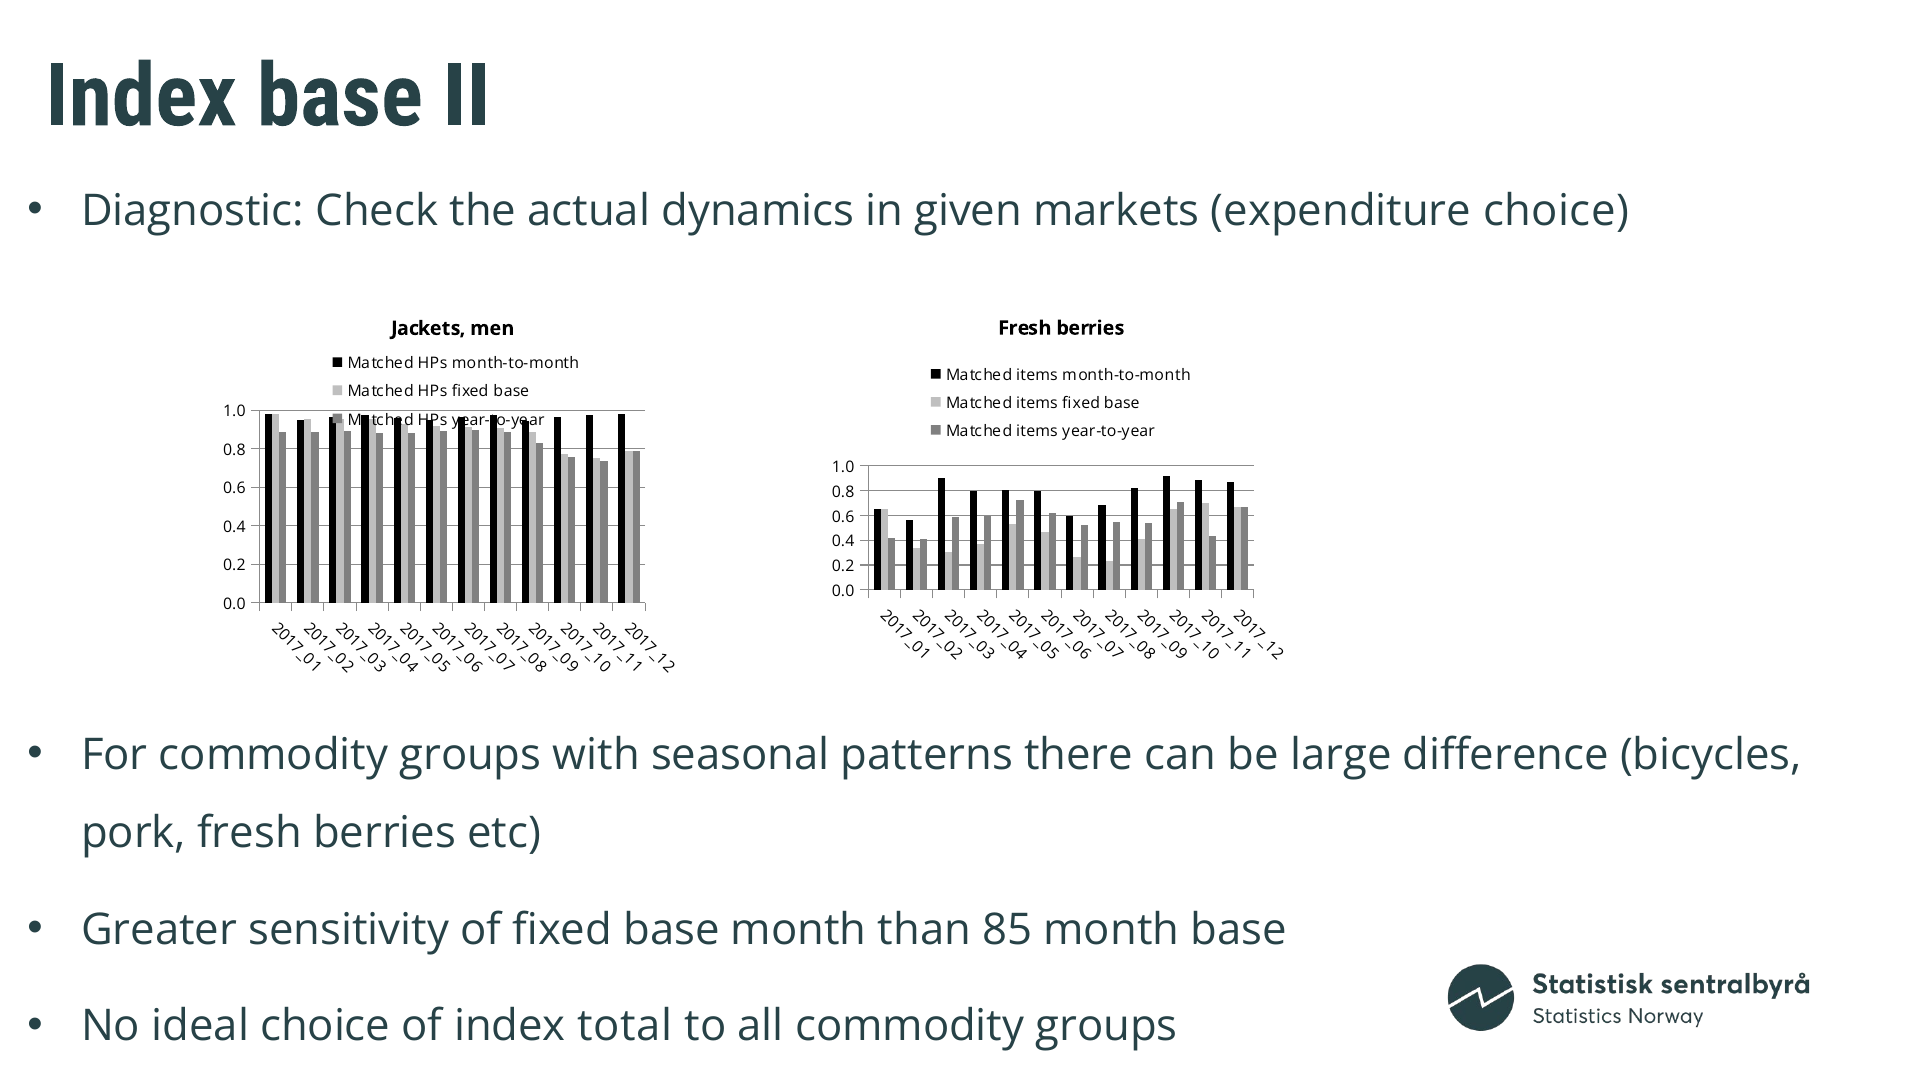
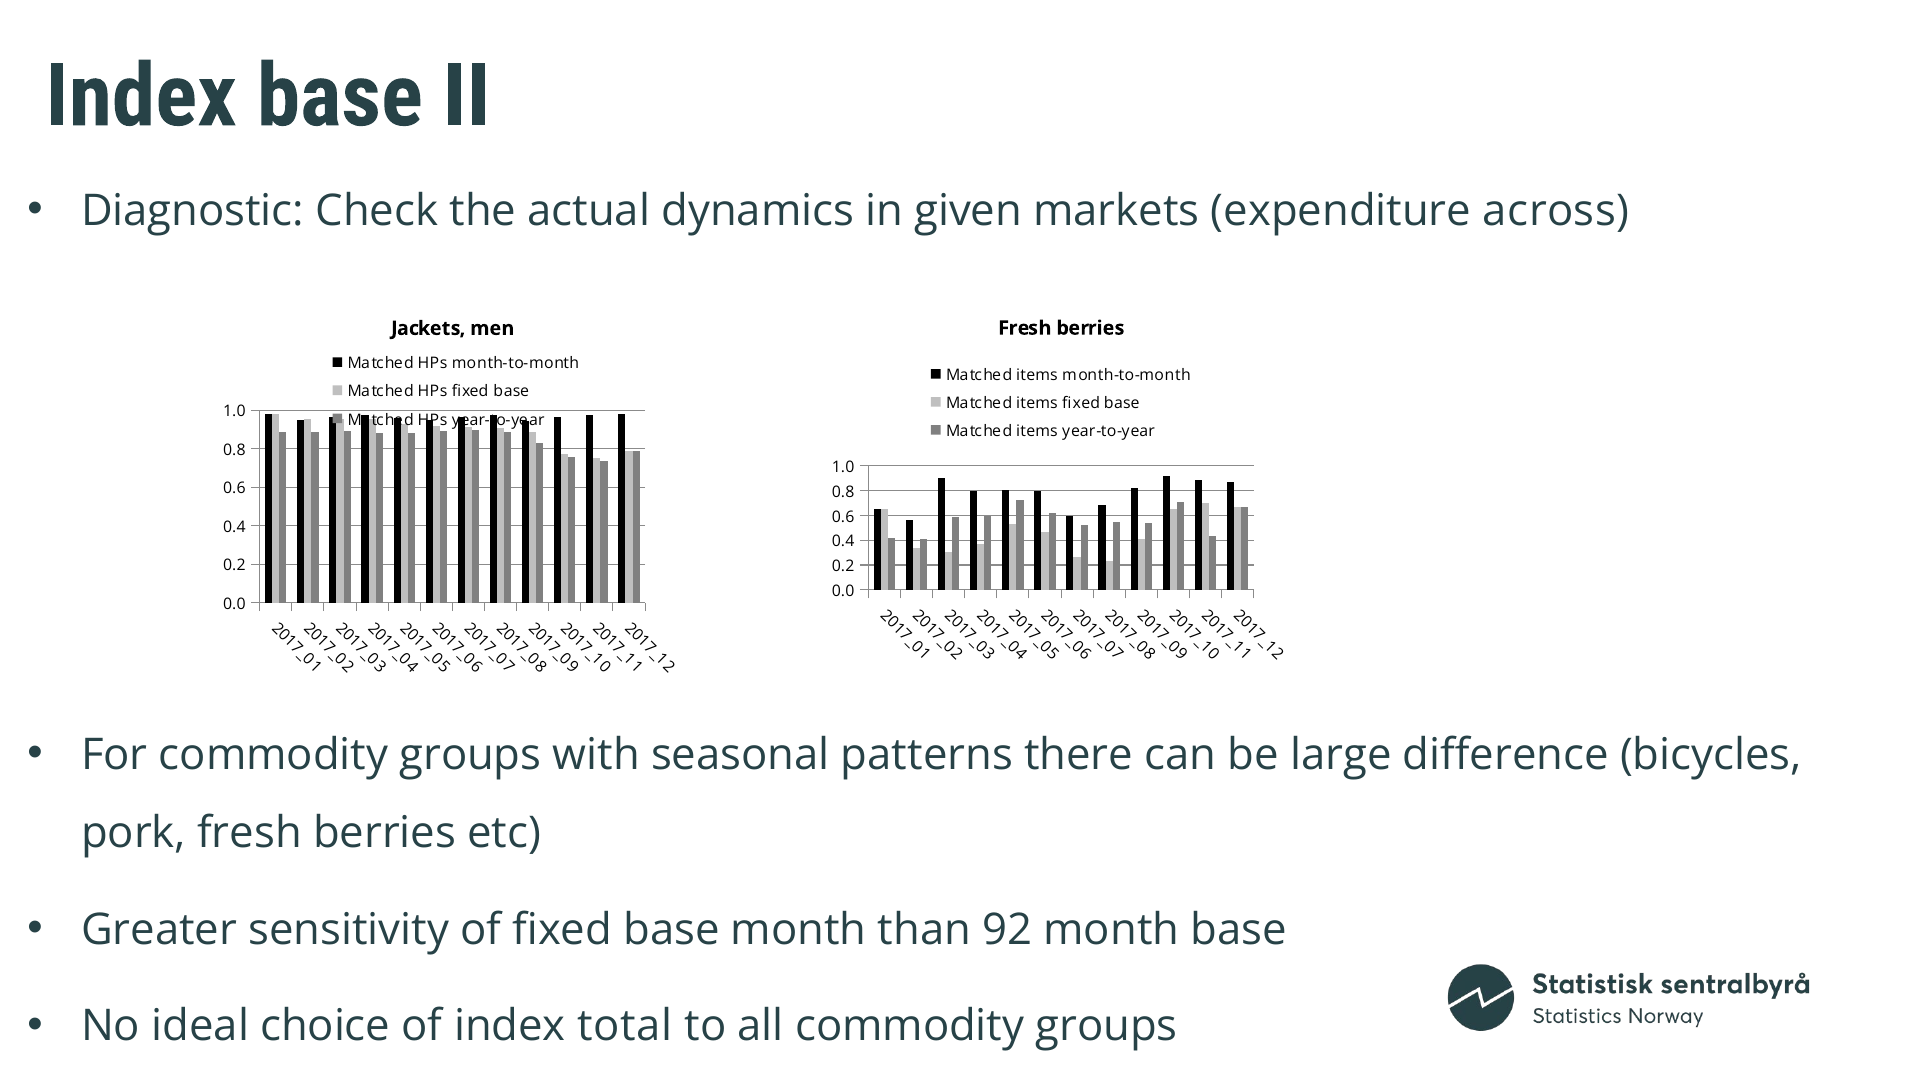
expenditure choice: choice -> across (1556, 211)
85: 85 -> 92 (1007, 930)
